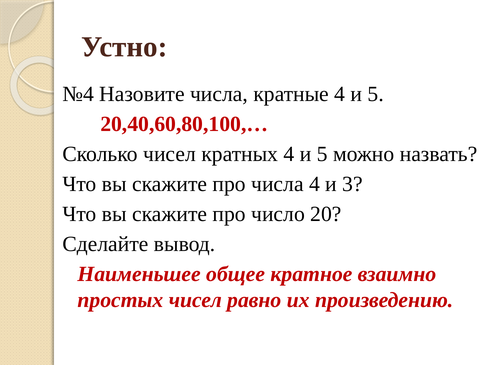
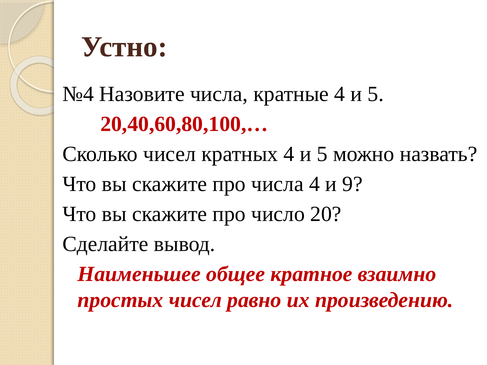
3: 3 -> 9 (352, 184)
